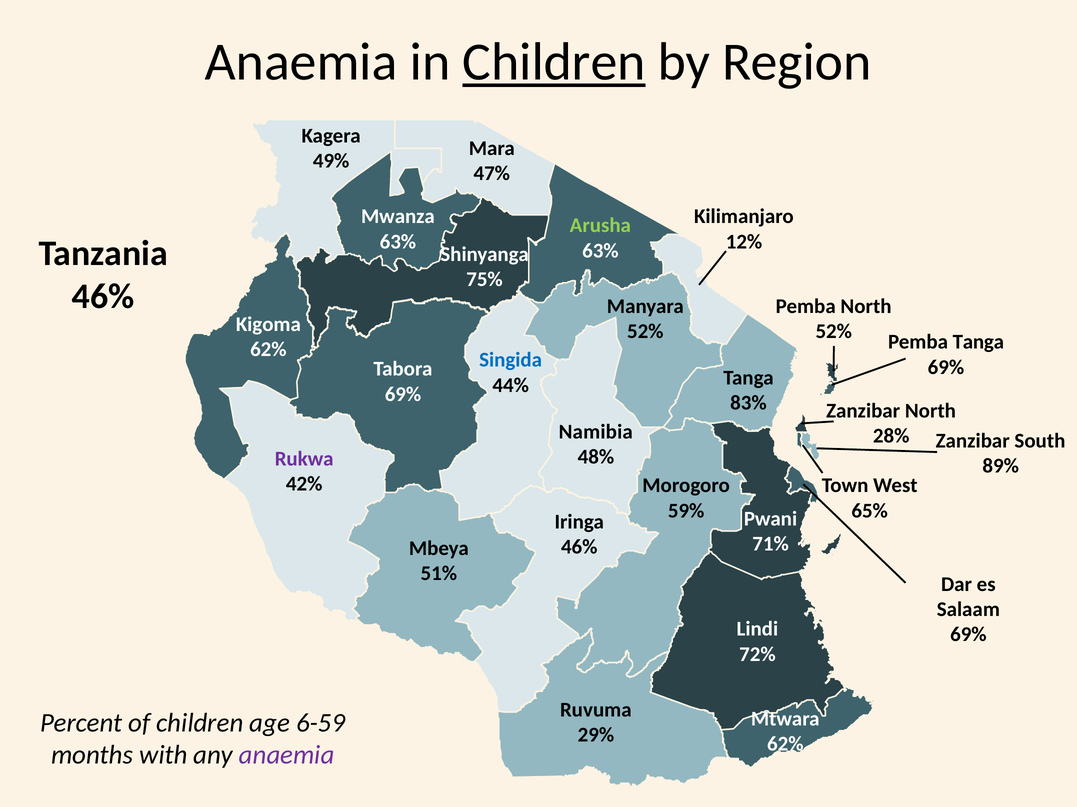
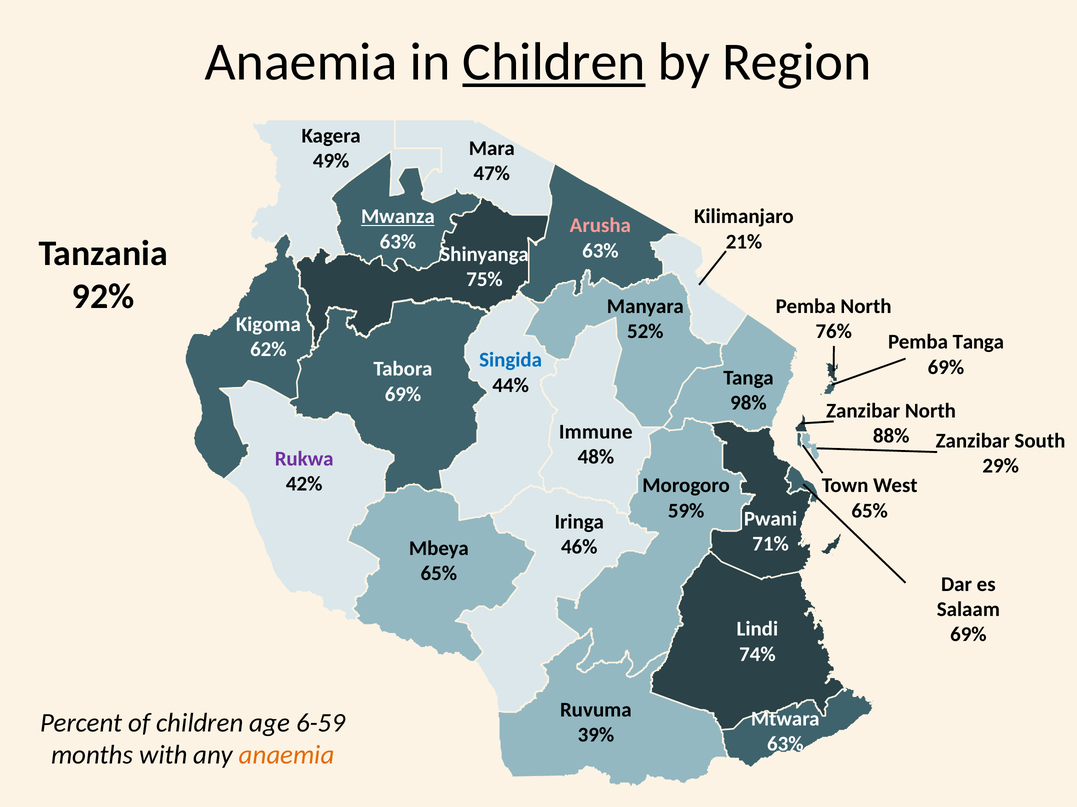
Mwanza underline: none -> present (398, 217)
Arusha colour: light green -> pink (600, 226)
12%: 12% -> 21% (744, 242)
46%: 46% -> 92% (103, 297)
52%: 52% -> 76% (834, 332)
83%: 83% -> 98% (748, 403)
Namibia: Namibia -> Immune (596, 432)
28%: 28% -> 88% (891, 436)
89%: 89% -> 29% (1001, 466)
51%: 51% -> 65% (439, 574)
72%: 72% -> 74% (757, 655)
29%: 29% -> 39% (596, 735)
62%: 62% -> 63% (785, 744)
anaemia colour: purple -> orange (287, 756)
